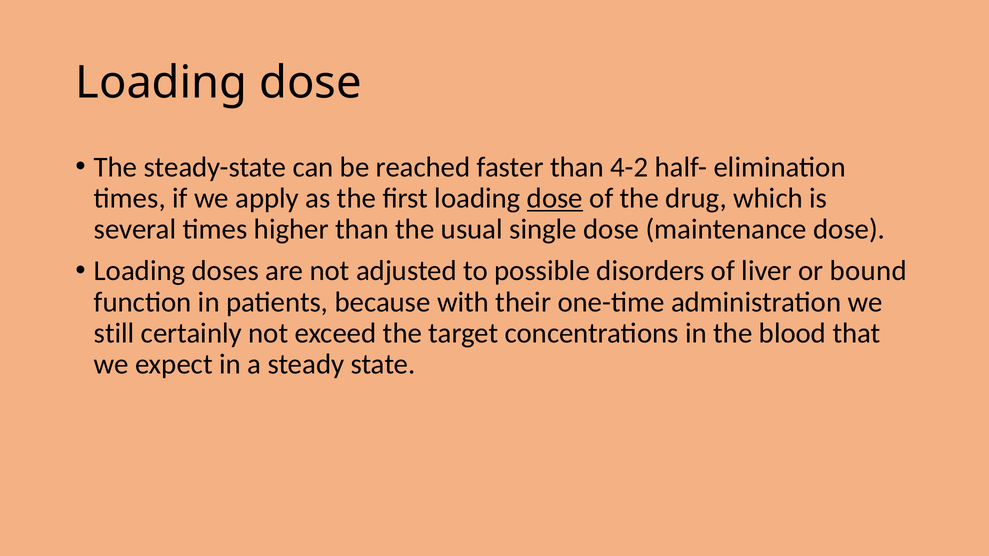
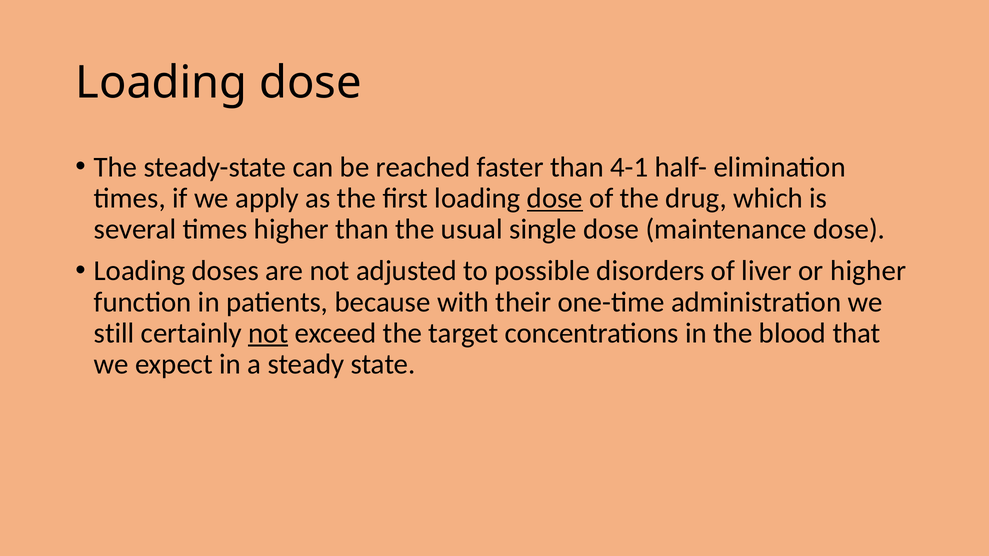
4-2: 4-2 -> 4-1 (629, 167)
or bound: bound -> higher (868, 271)
not underline: none -> present (268, 333)
